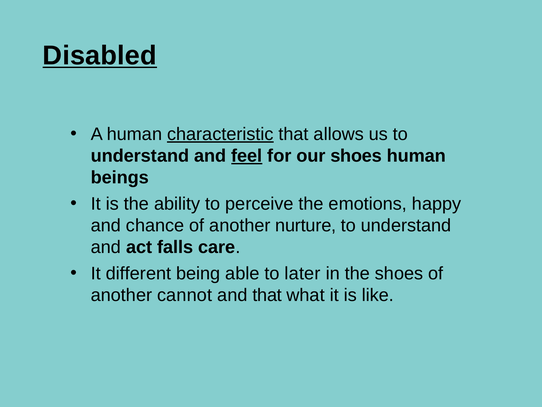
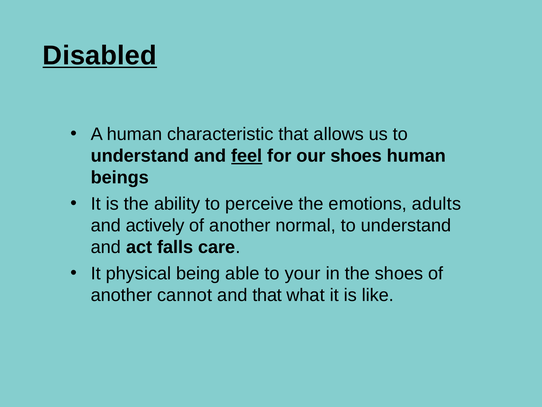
characteristic underline: present -> none (220, 134)
happy: happy -> adults (437, 204)
chance: chance -> actively (155, 225)
nurture: nurture -> normal (306, 225)
different: different -> physical (138, 273)
later: later -> your (303, 273)
